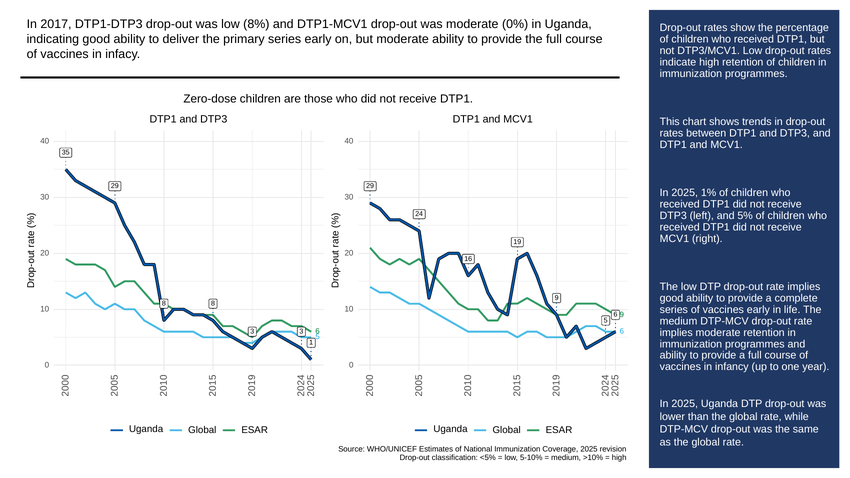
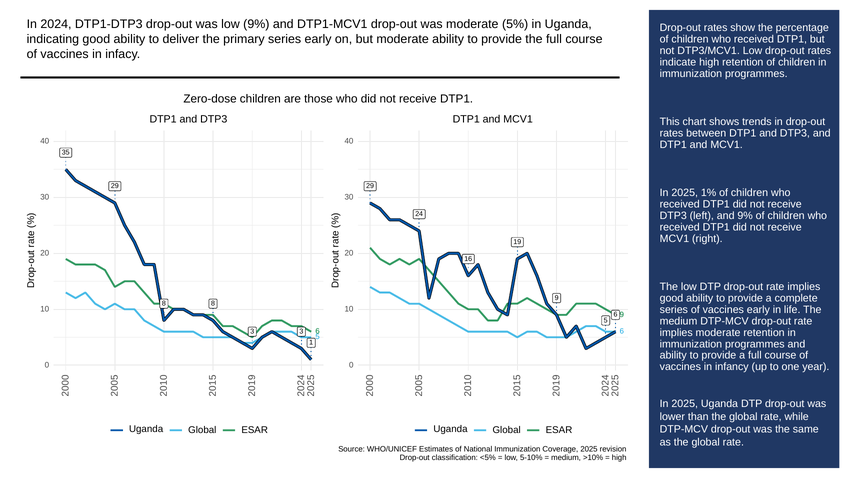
2017: 2017 -> 2024 (56, 24)
low 8%: 8% -> 9% (256, 24)
0%: 0% -> 5% (515, 24)
and 5%: 5% -> 9% (745, 216)
